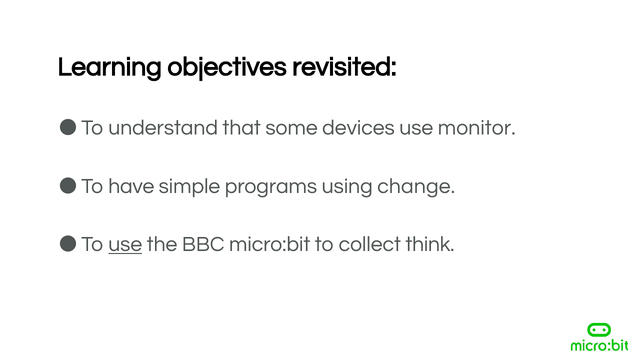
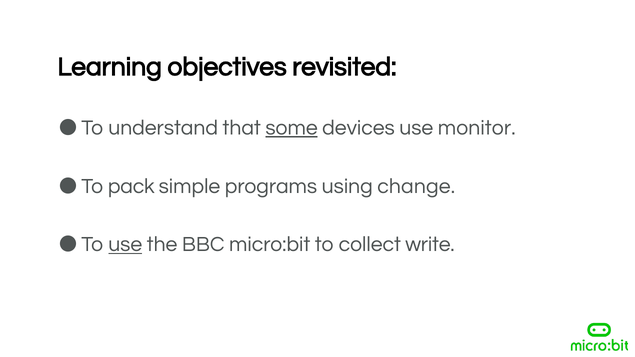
some underline: none -> present (292, 128)
have: have -> pack (131, 186)
think: think -> write (430, 245)
